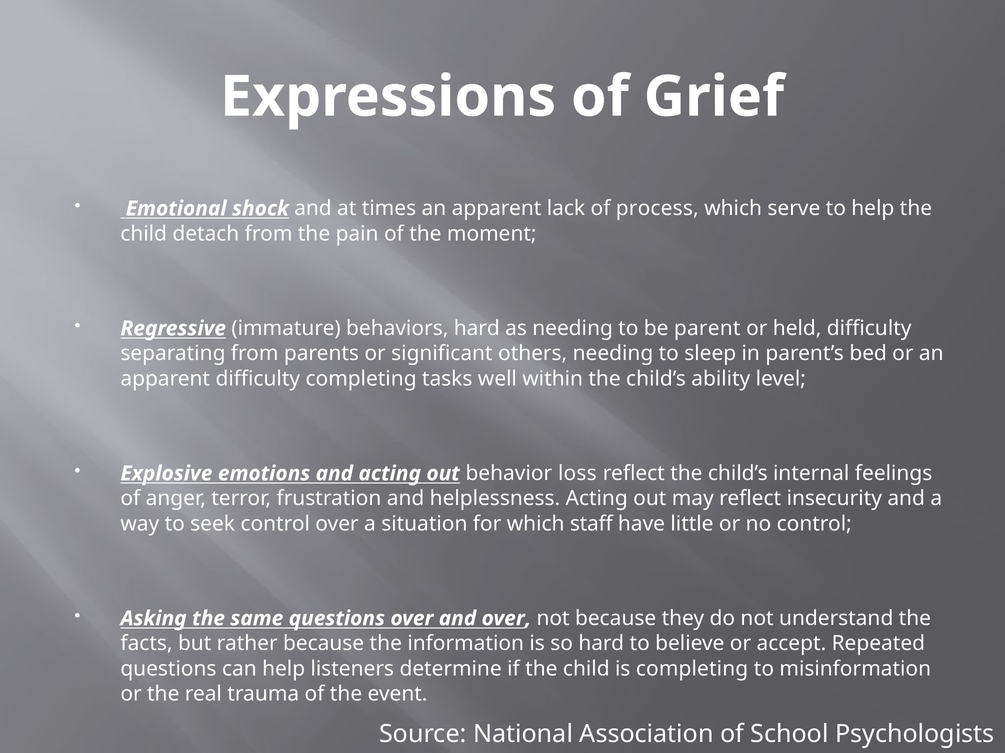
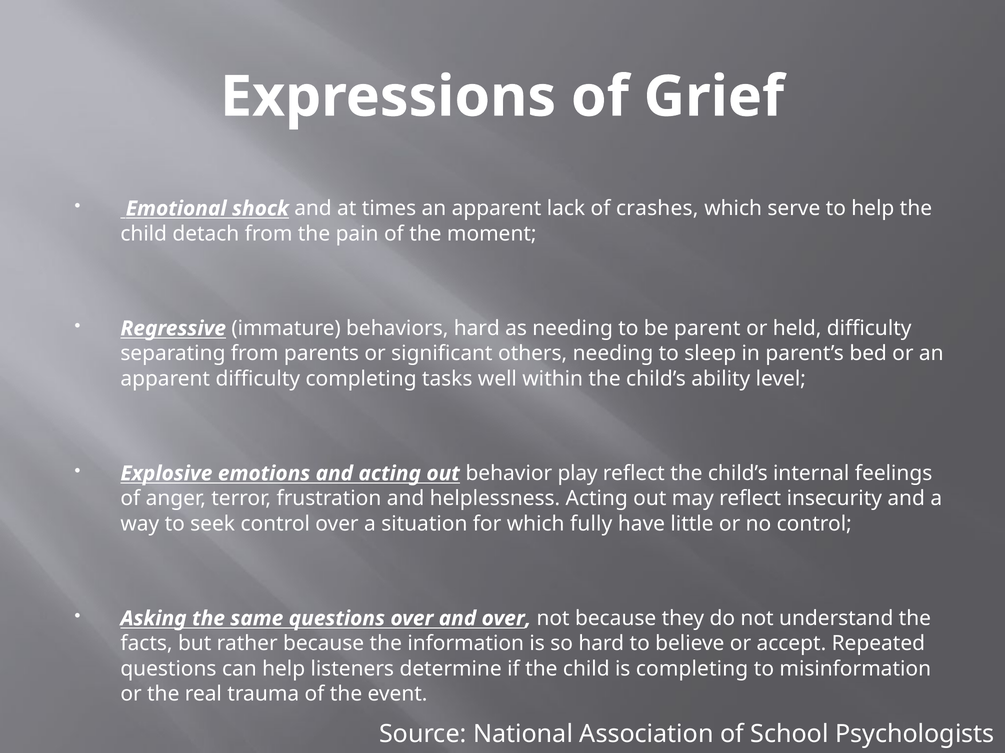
process: process -> crashes (657, 209)
loss: loss -> play (578, 474)
staff: staff -> fully (591, 524)
